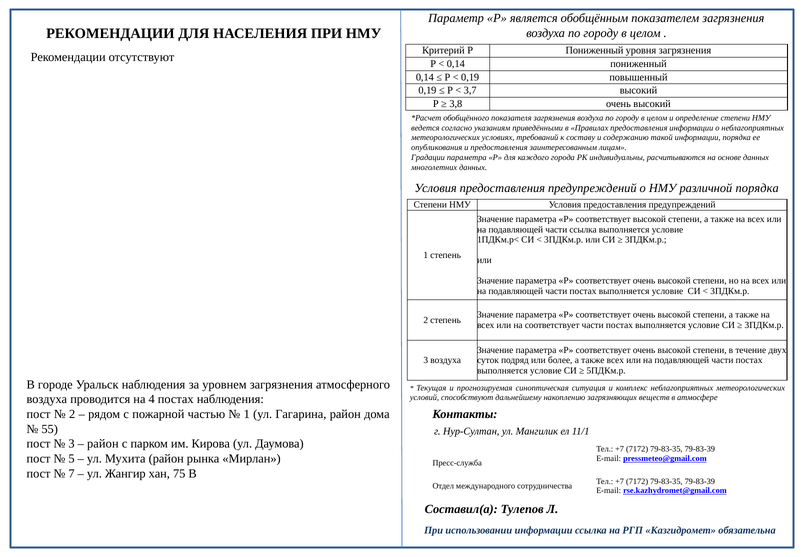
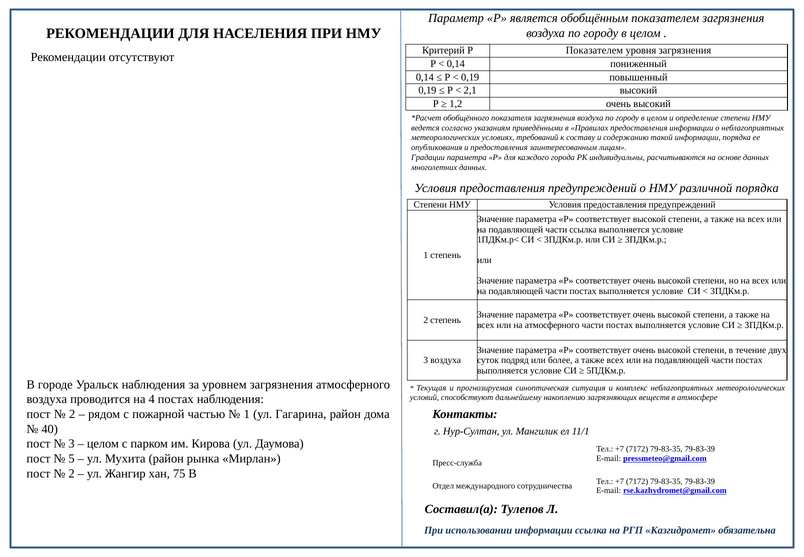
Р Пониженный: Пониженный -> Показателем (594, 51)
3,7: 3,7 -> 2,1 (470, 90)
3,8: 3,8 -> 1,2 (456, 104)
на соответствует: соответствует -> атмосферного (552, 325)
55: 55 -> 40 (50, 429)
район: район -> целом (103, 444)
7: 7 -> 2 (72, 473)
